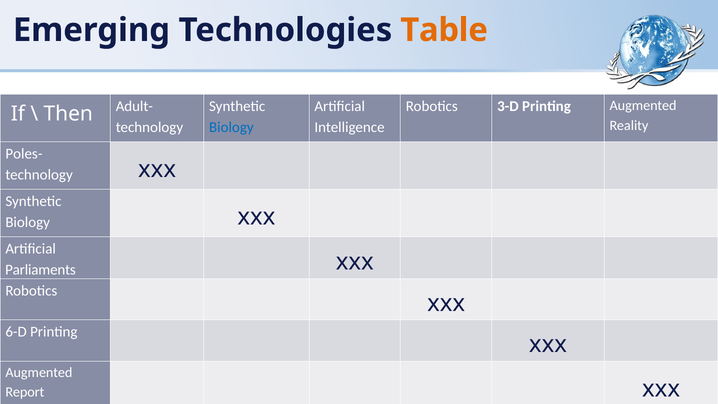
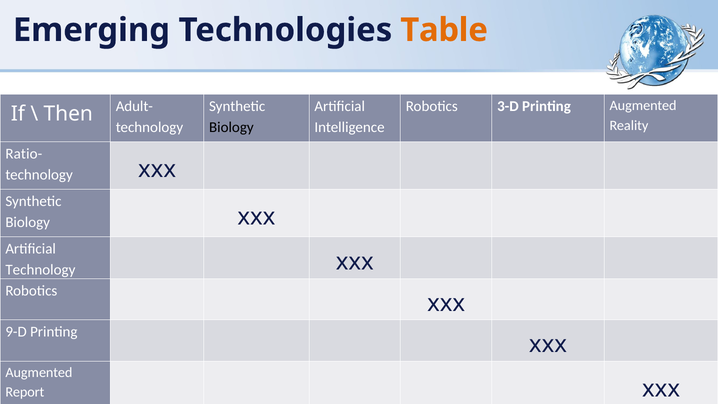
Biology colour: blue -> black (231, 127)
Poles-: Poles- -> Ratio- (24, 154)
Parliaments: Parliaments -> Technology (40, 270)
6-D: 6-D -> 9-D (16, 332)
